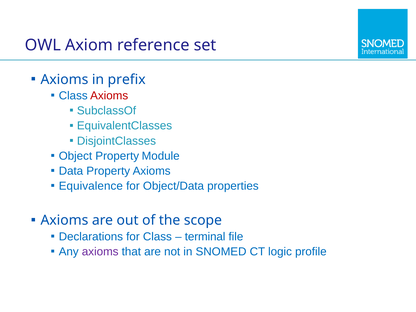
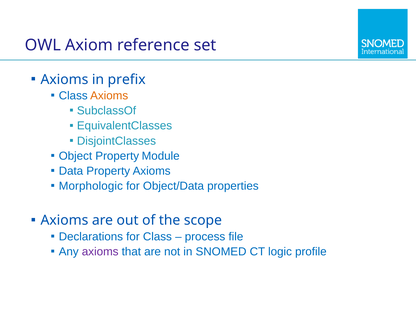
Axioms colour: red -> orange (109, 96)
Equivalence: Equivalence -> Morphologic (91, 186)
terminal: terminal -> process (205, 237)
